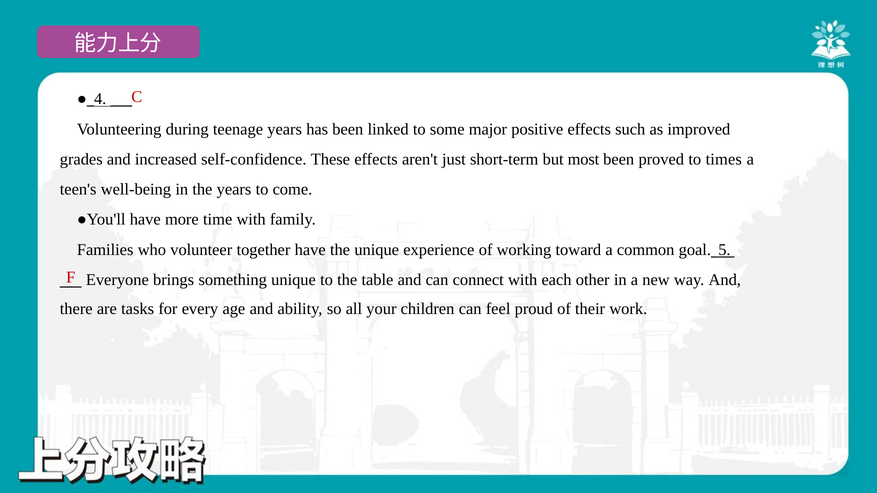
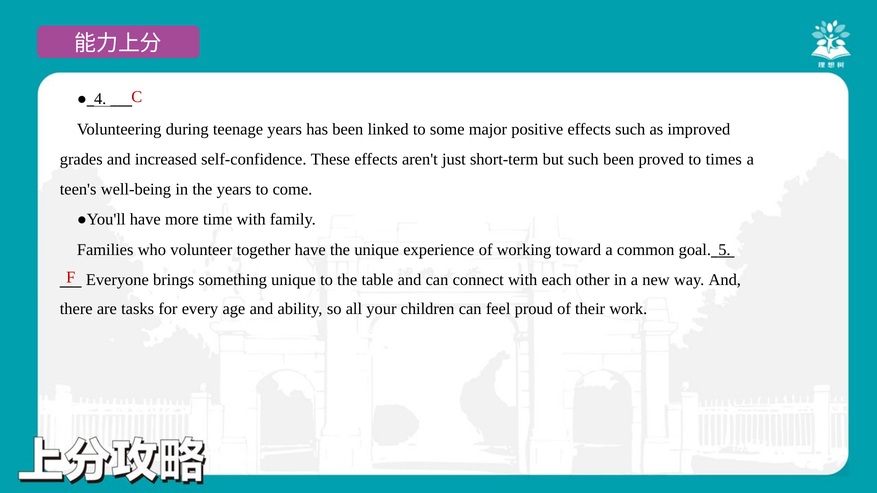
but most: most -> such (583, 159)
